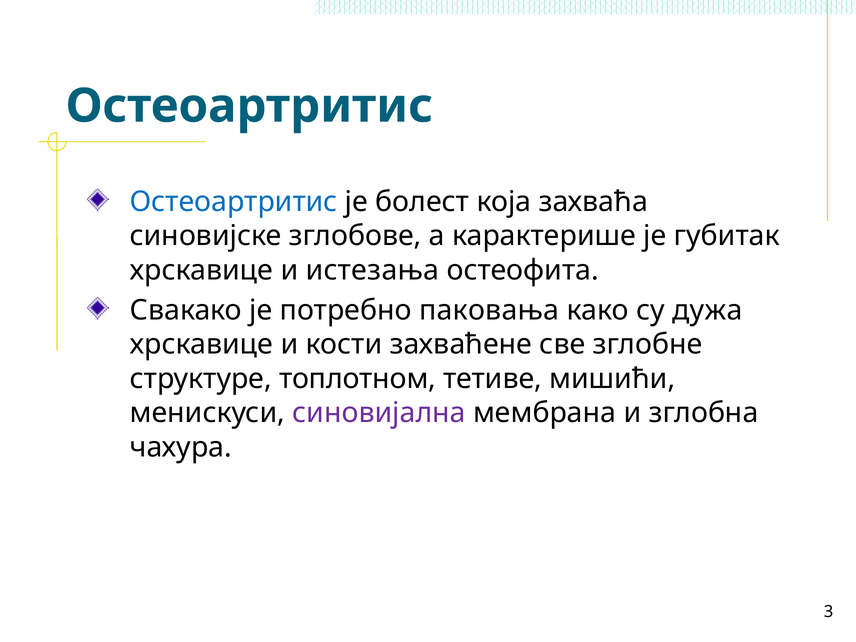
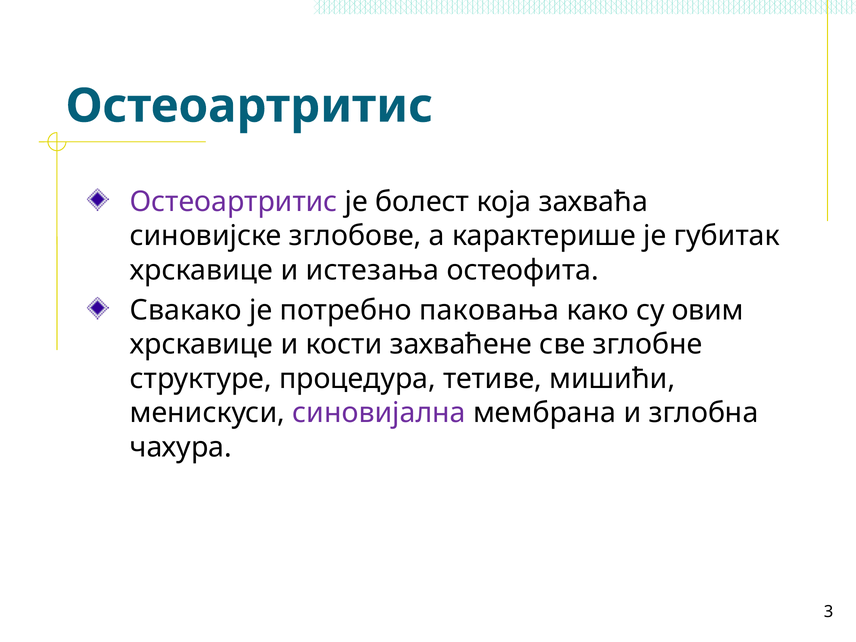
Остеоартритис colour: blue -> purple (234, 202)
дужа: дужа -> овим (708, 310)
топлотном: топлотном -> процедура (357, 379)
